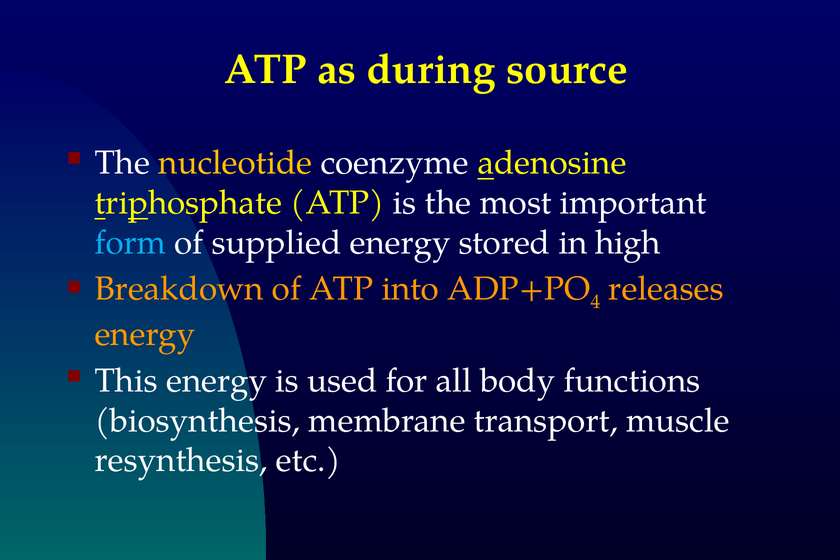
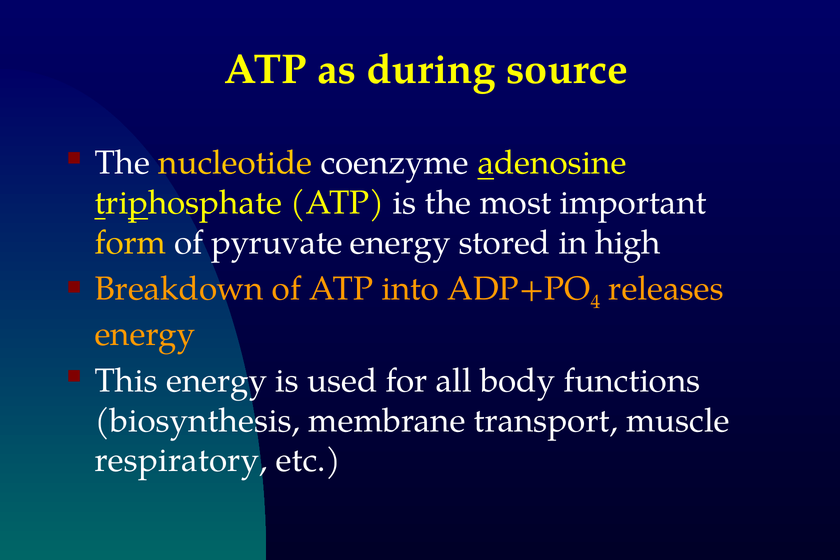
form colour: light blue -> yellow (130, 243)
supplied: supplied -> pyruvate (277, 243)
resynthesis: resynthesis -> respiratory (181, 461)
